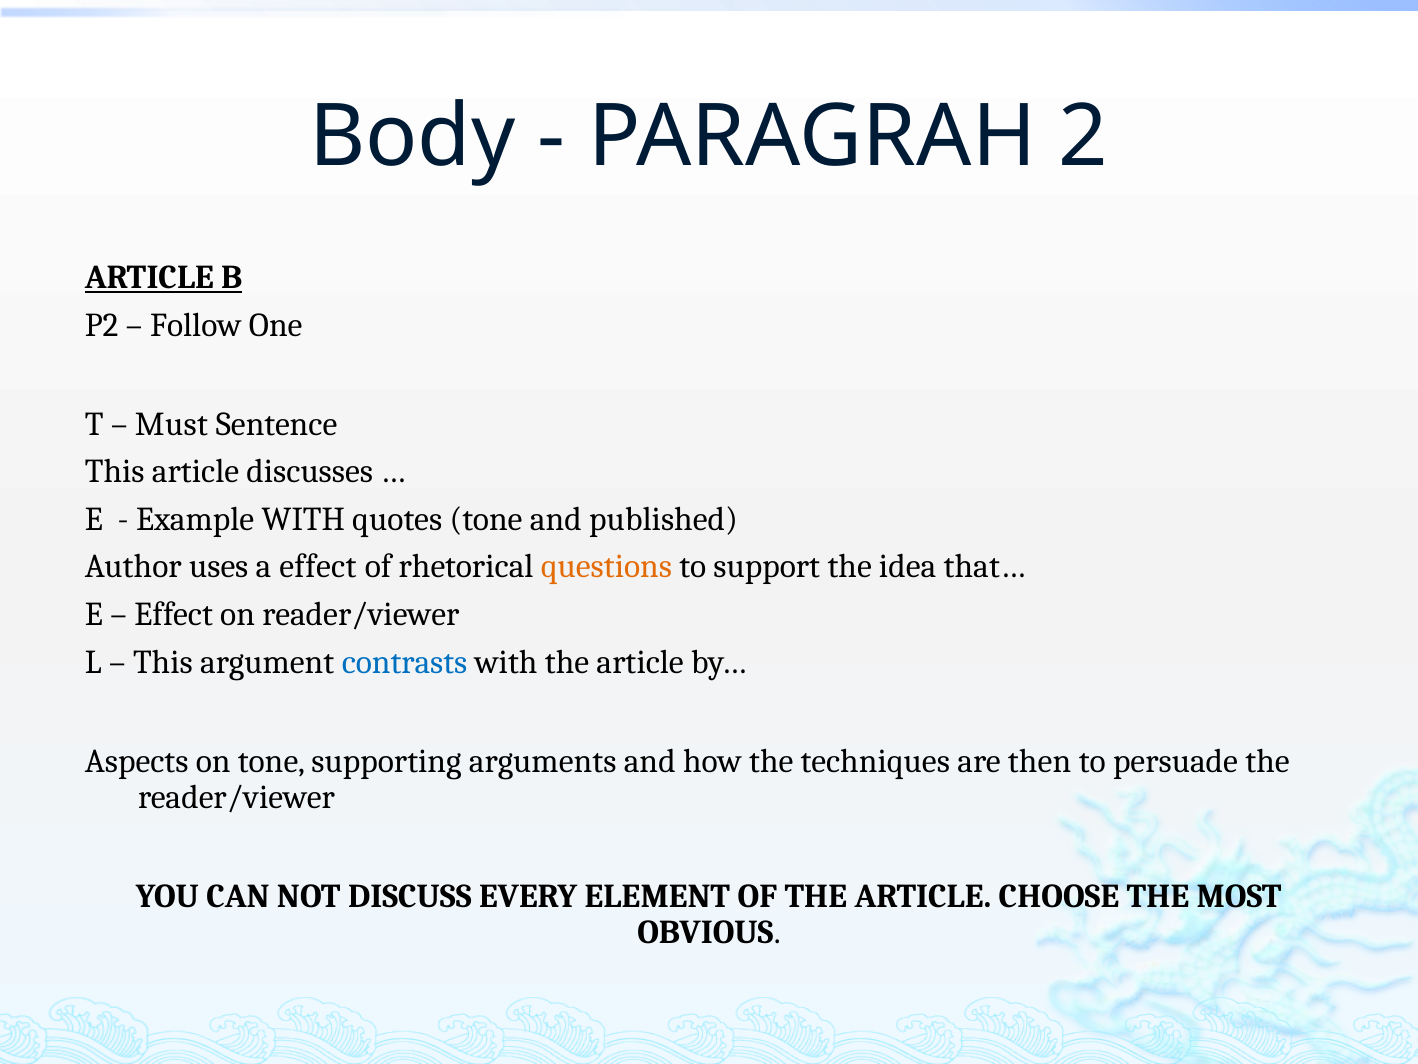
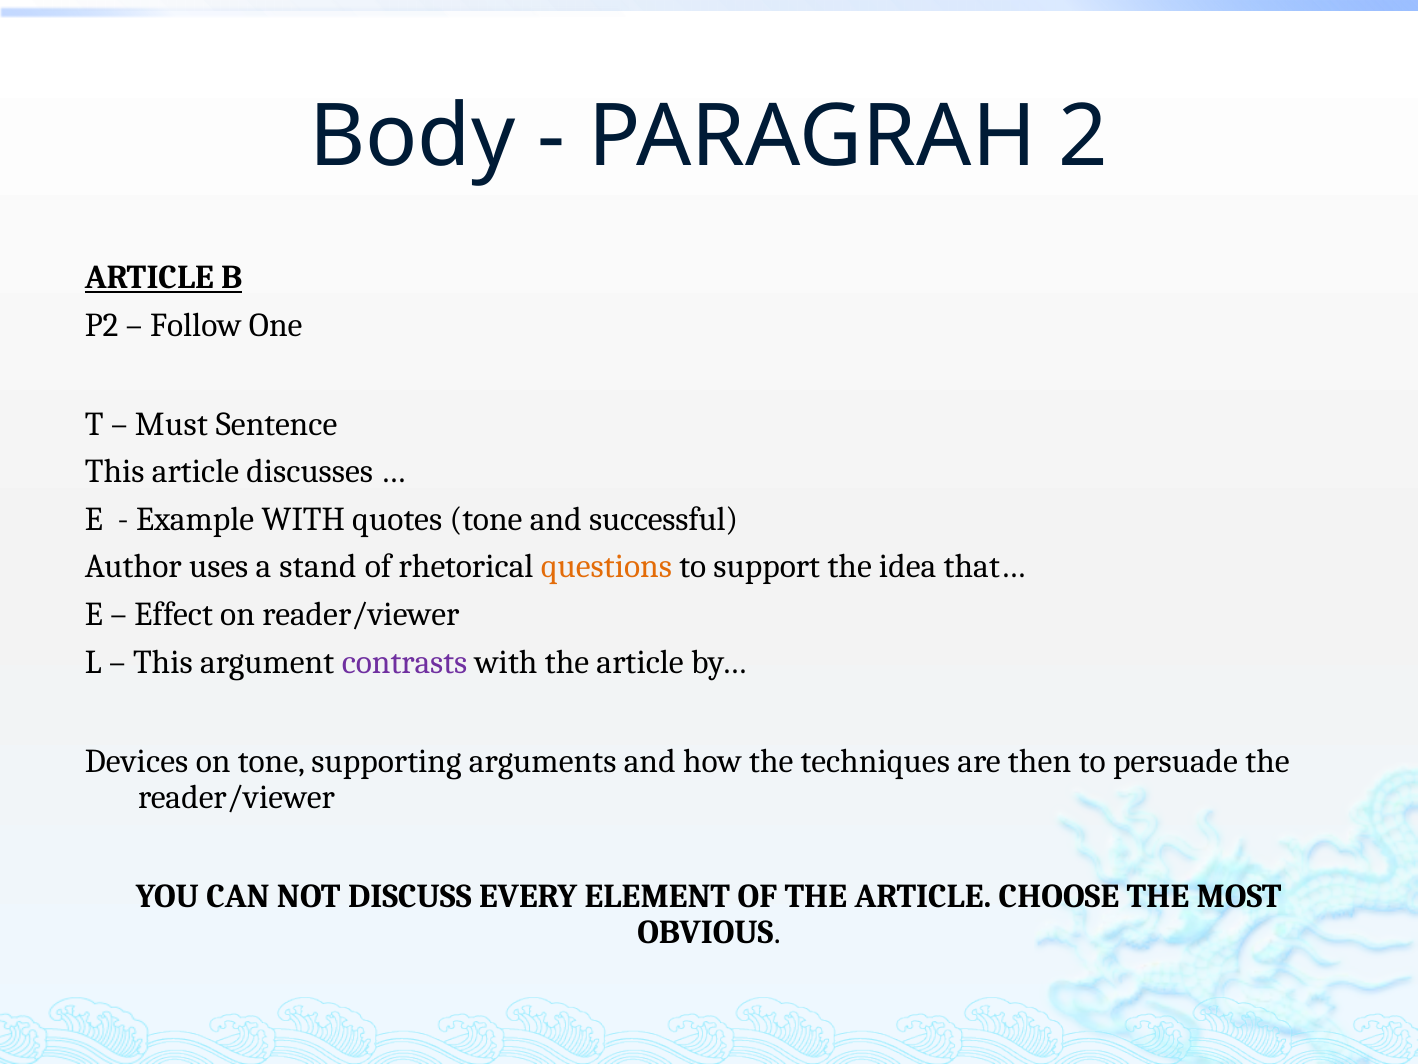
published: published -> successful (664, 519)
a effect: effect -> stand (318, 567)
contrasts colour: blue -> purple (405, 662)
Aspects: Aspects -> Devices (137, 761)
